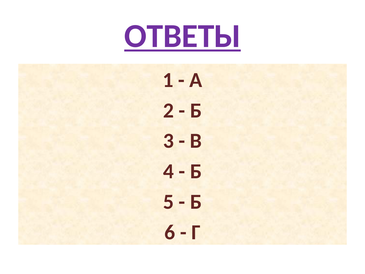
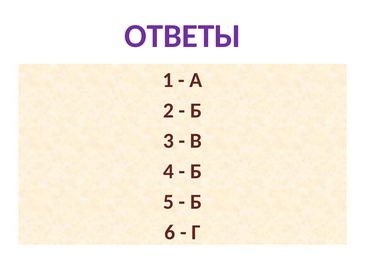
ОТВЕТЫ underline: present -> none (183, 36)
